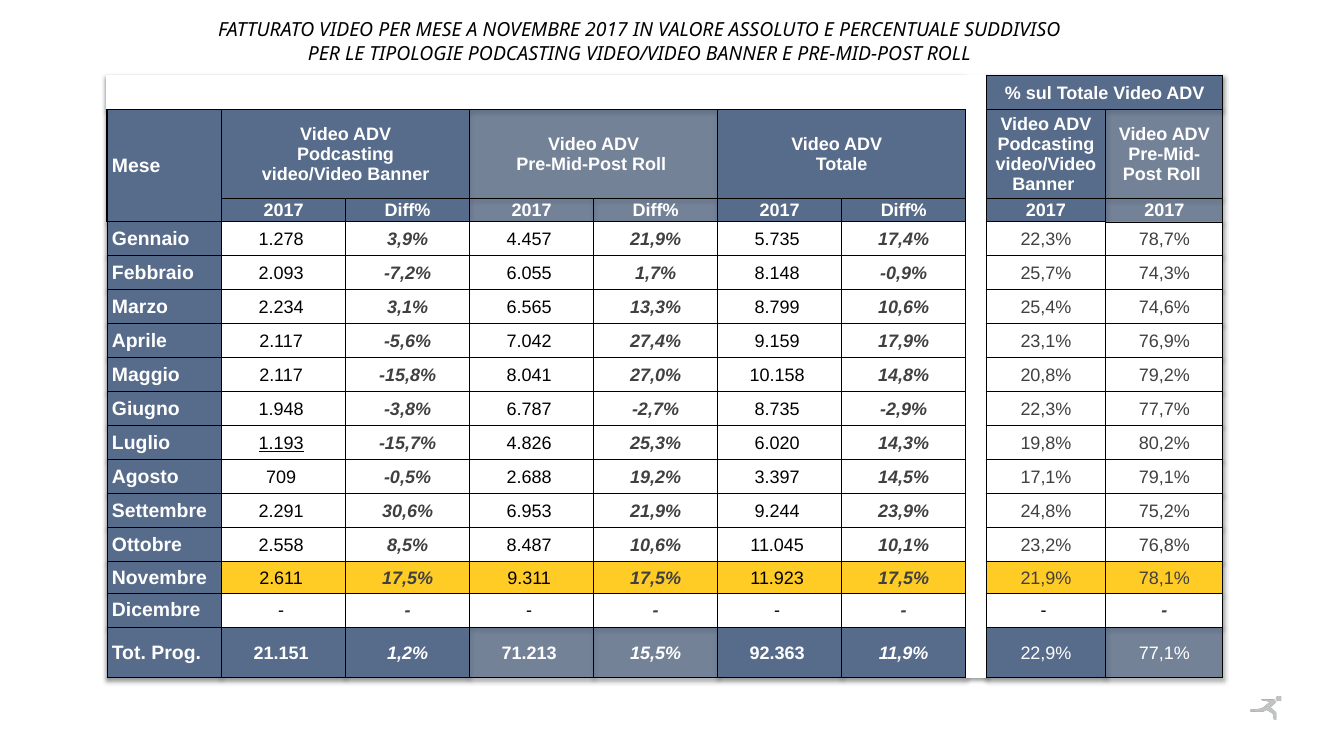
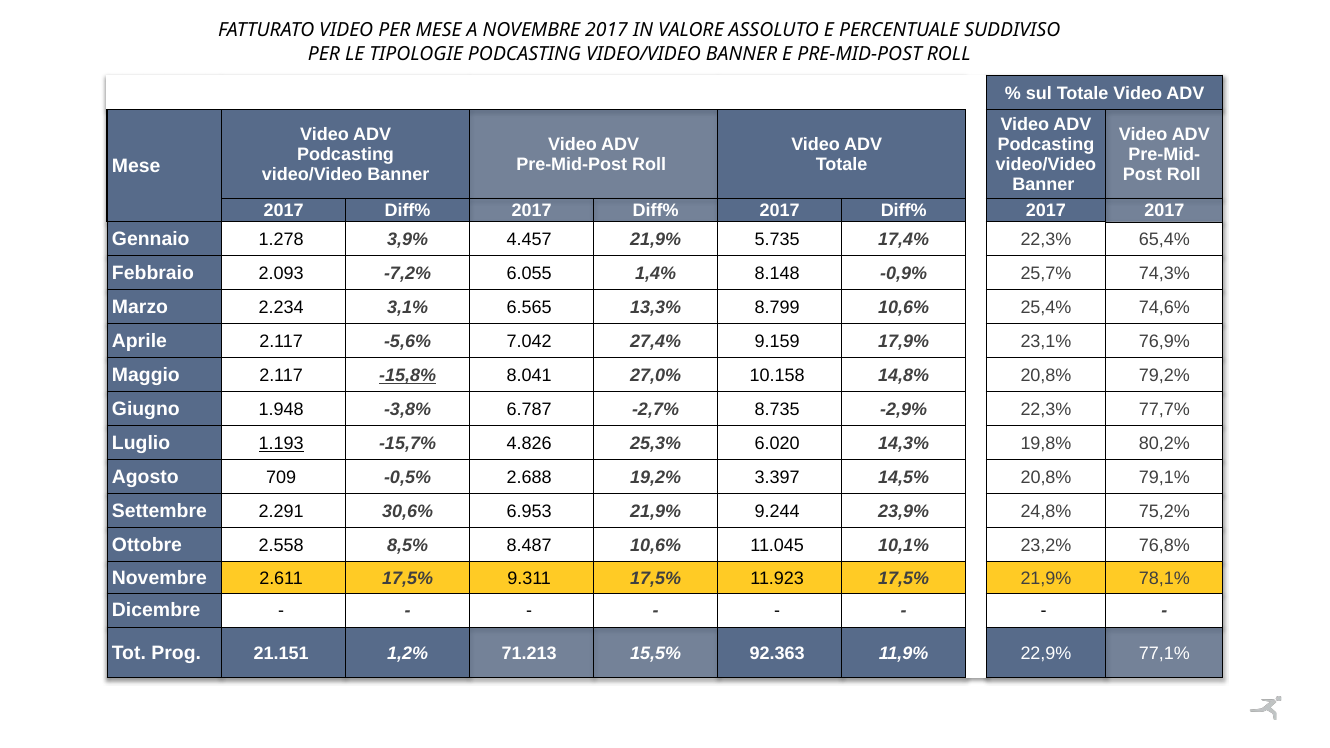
78,7%: 78,7% -> 65,4% (1164, 240)
1,7%: 1,7% -> 1,4% (656, 274)
-15,8% underline: none -> present (408, 376)
14,5% 17,1%: 17,1% -> 20,8% (1046, 478)
